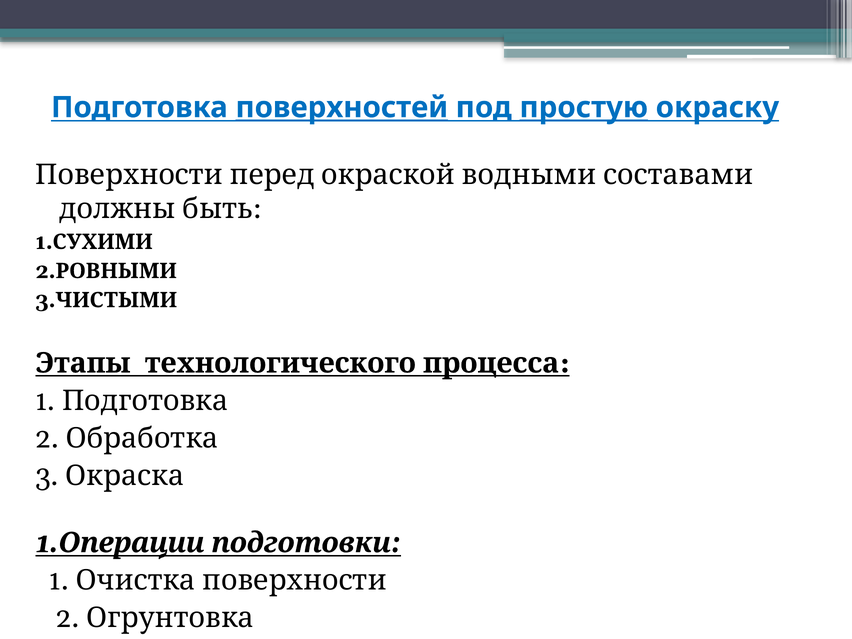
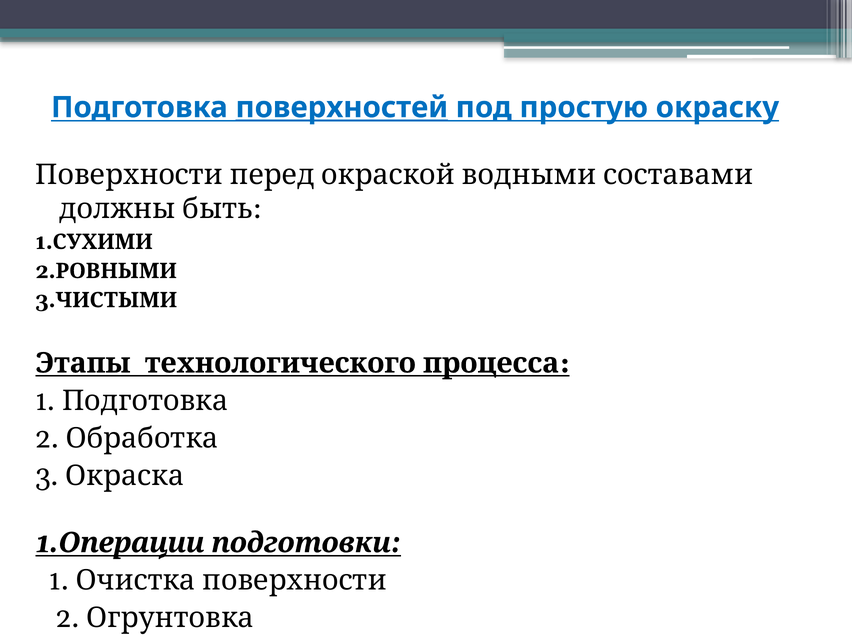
простую underline: present -> none (584, 107)
